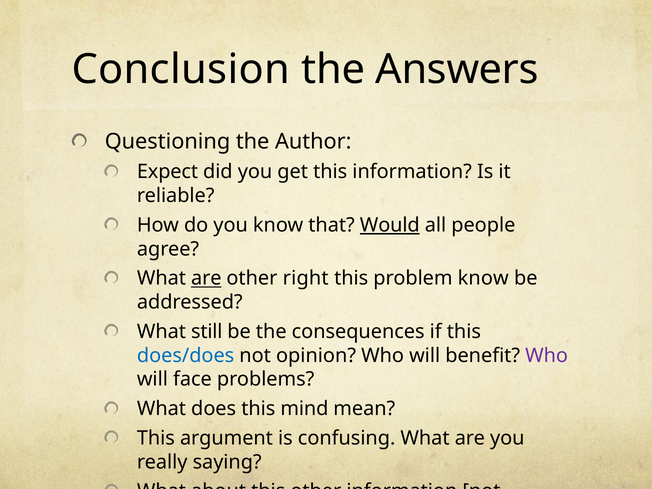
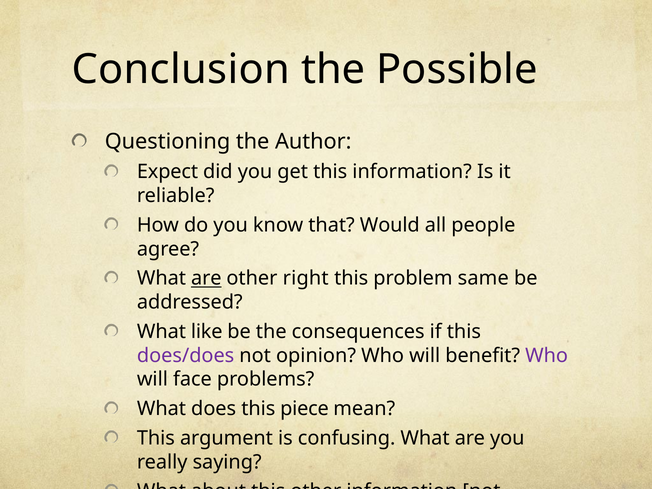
Answers: Answers -> Possible (457, 70)
Would underline: present -> none (390, 225)
problem know: know -> same (483, 278)
still: still -> like (207, 332)
does/does colour: blue -> purple (186, 355)
mind: mind -> piece (304, 409)
